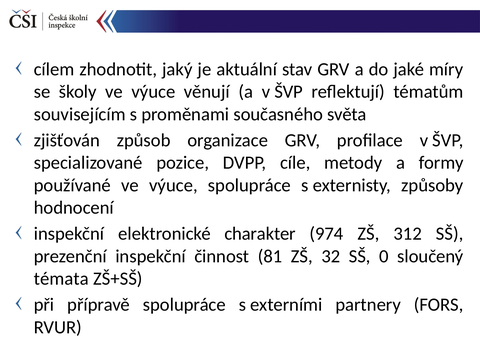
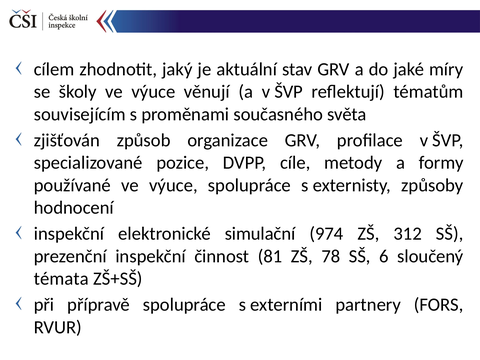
charakter: charakter -> simulační (260, 234)
32: 32 -> 78 (331, 256)
0: 0 -> 6 (384, 256)
